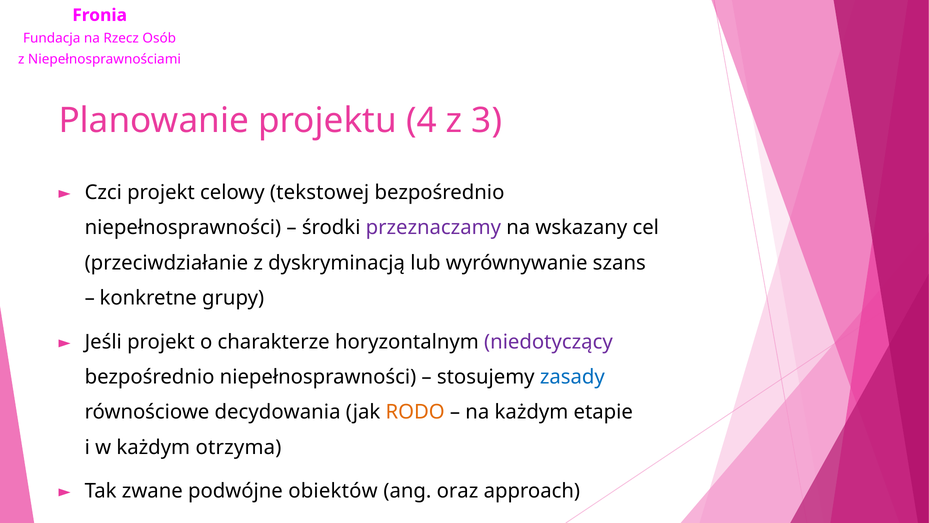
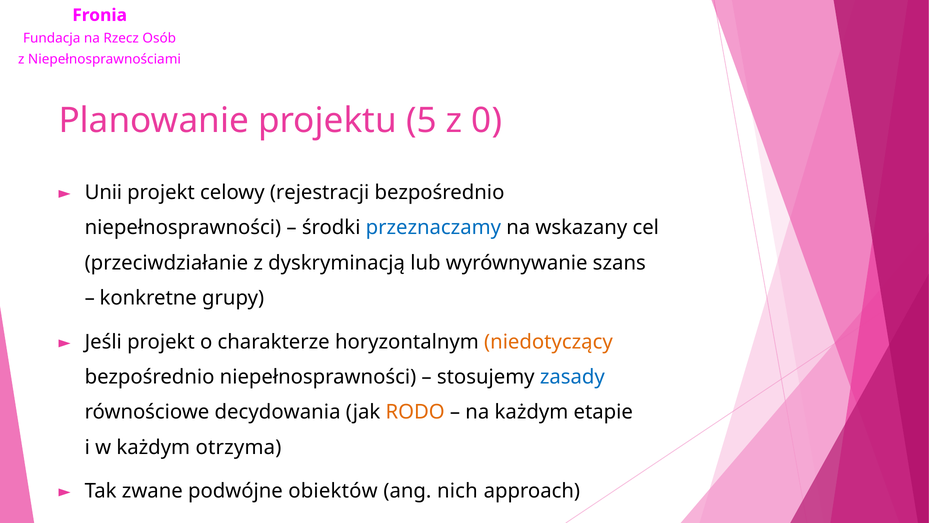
4: 4 -> 5 (421, 120)
3: 3 -> 0 (487, 120)
Czci: Czci -> Unii (103, 192)
tekstowej: tekstowej -> rejestracji (320, 192)
przeznaczamy colour: purple -> blue (433, 228)
niedotyczący colour: purple -> orange (548, 342)
oraz: oraz -> nich (457, 491)
